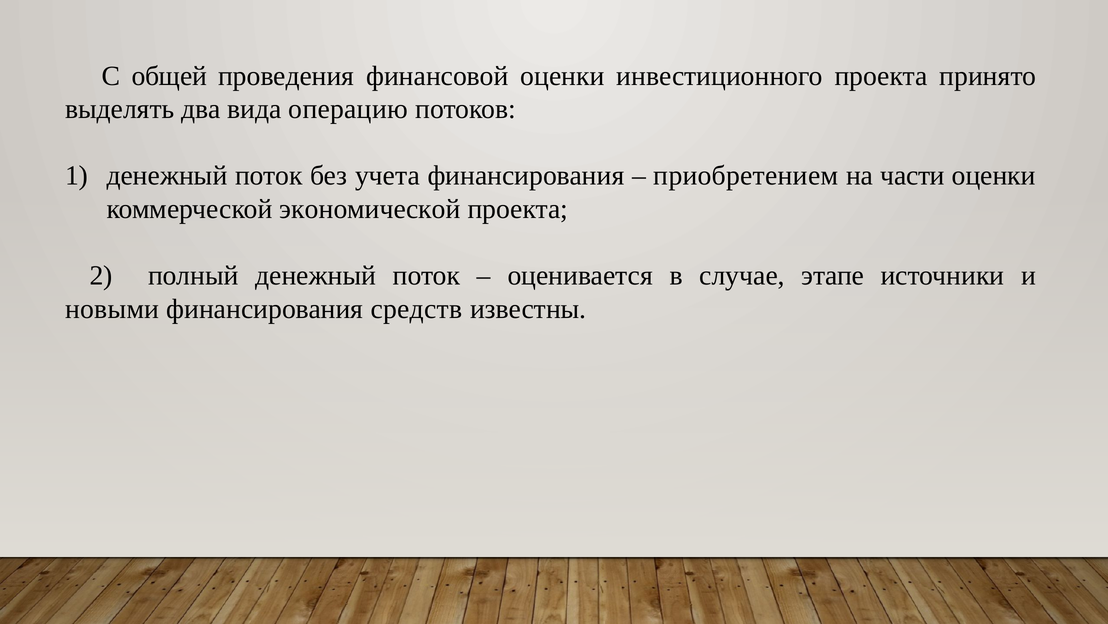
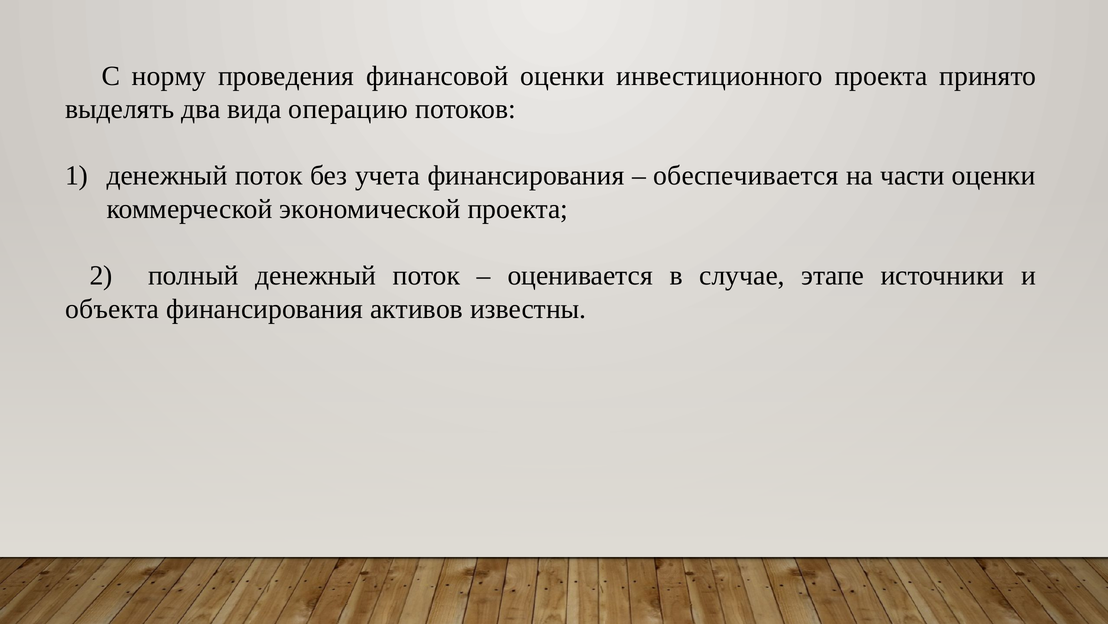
общей: общей -> норму (169, 76)
приобретением: приобретением -> обеспечивается (746, 176)
новыми: новыми -> объекта (112, 308)
средств: средств -> активов (417, 308)
